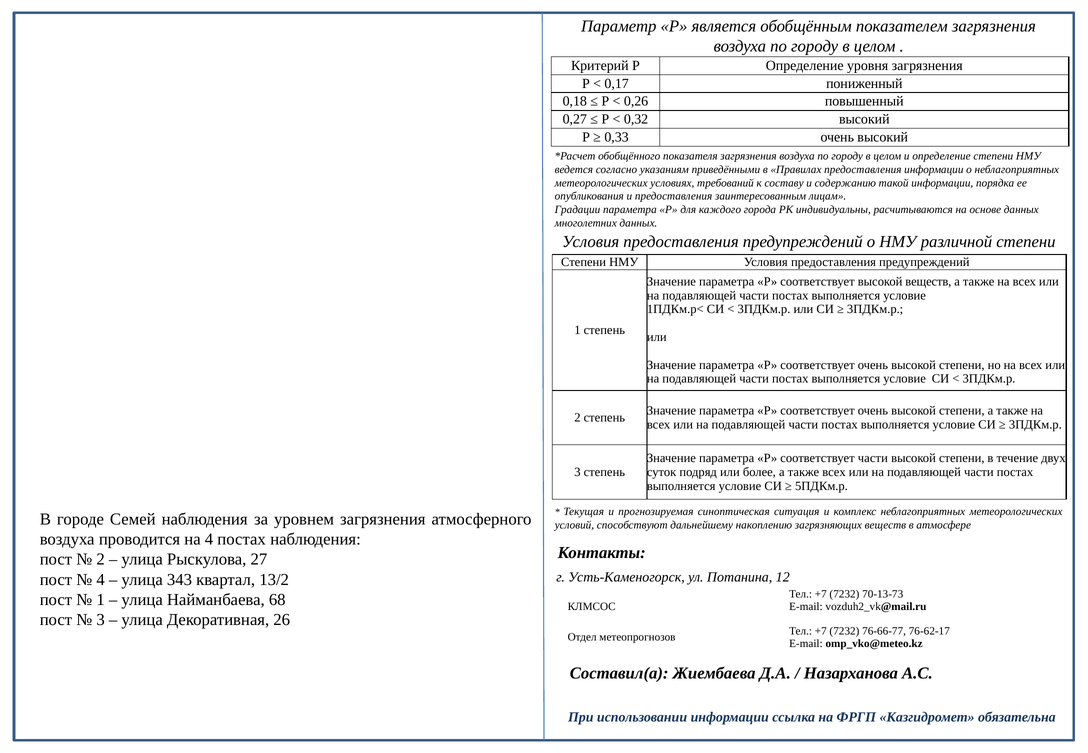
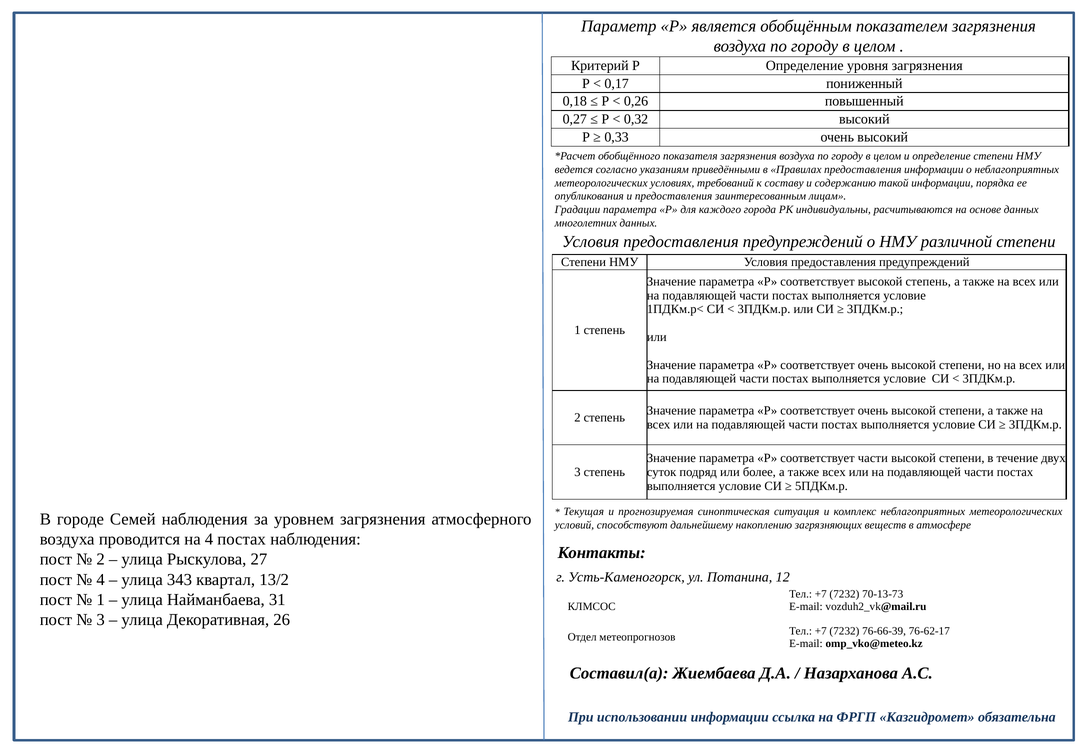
высокой веществ: веществ -> степень (928, 282)
68: 68 -> 31 (277, 600)
76-66-77: 76-66-77 -> 76-66-39 (884, 631)
